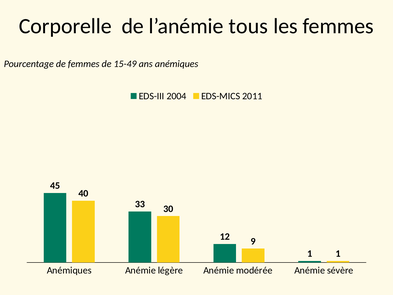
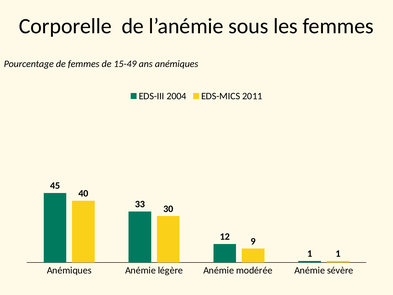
tous: tous -> sous (248, 26)
